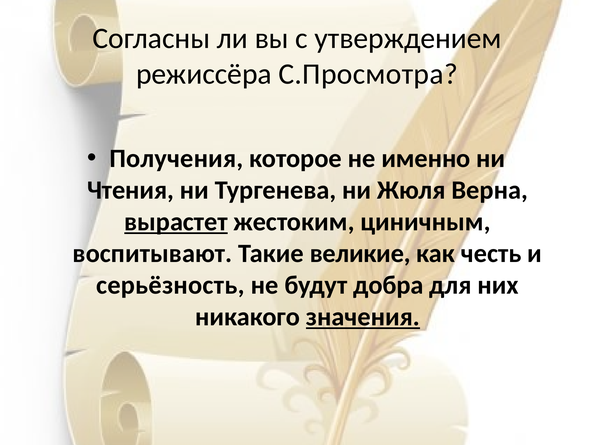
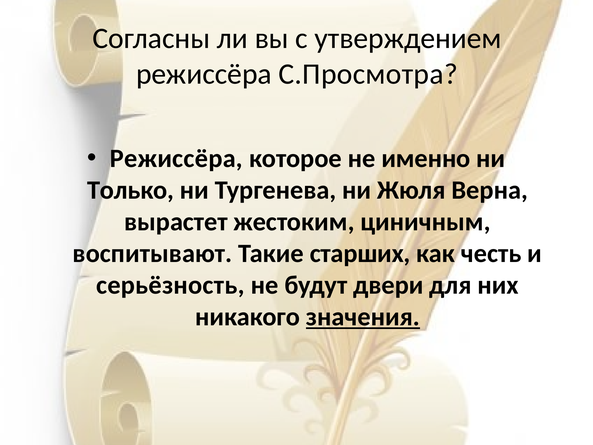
Получения: Получения -> Режиссёра (176, 158)
Чтения: Чтения -> Только (130, 190)
вырастет underline: present -> none (176, 222)
великие: великие -> старших (360, 253)
добра: добра -> двери (388, 285)
